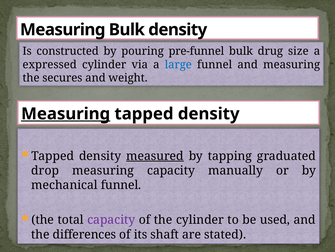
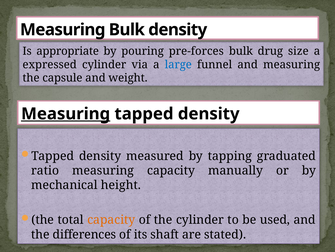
constructed: constructed -> appropriate (68, 51)
pre-funnel: pre-funnel -> pre-forces (196, 51)
secures: secures -> capsule (62, 78)
measured underline: present -> none (155, 156)
drop: drop -> ratio (45, 170)
mechanical funnel: funnel -> height (121, 185)
capacity colour: purple -> orange (111, 219)
